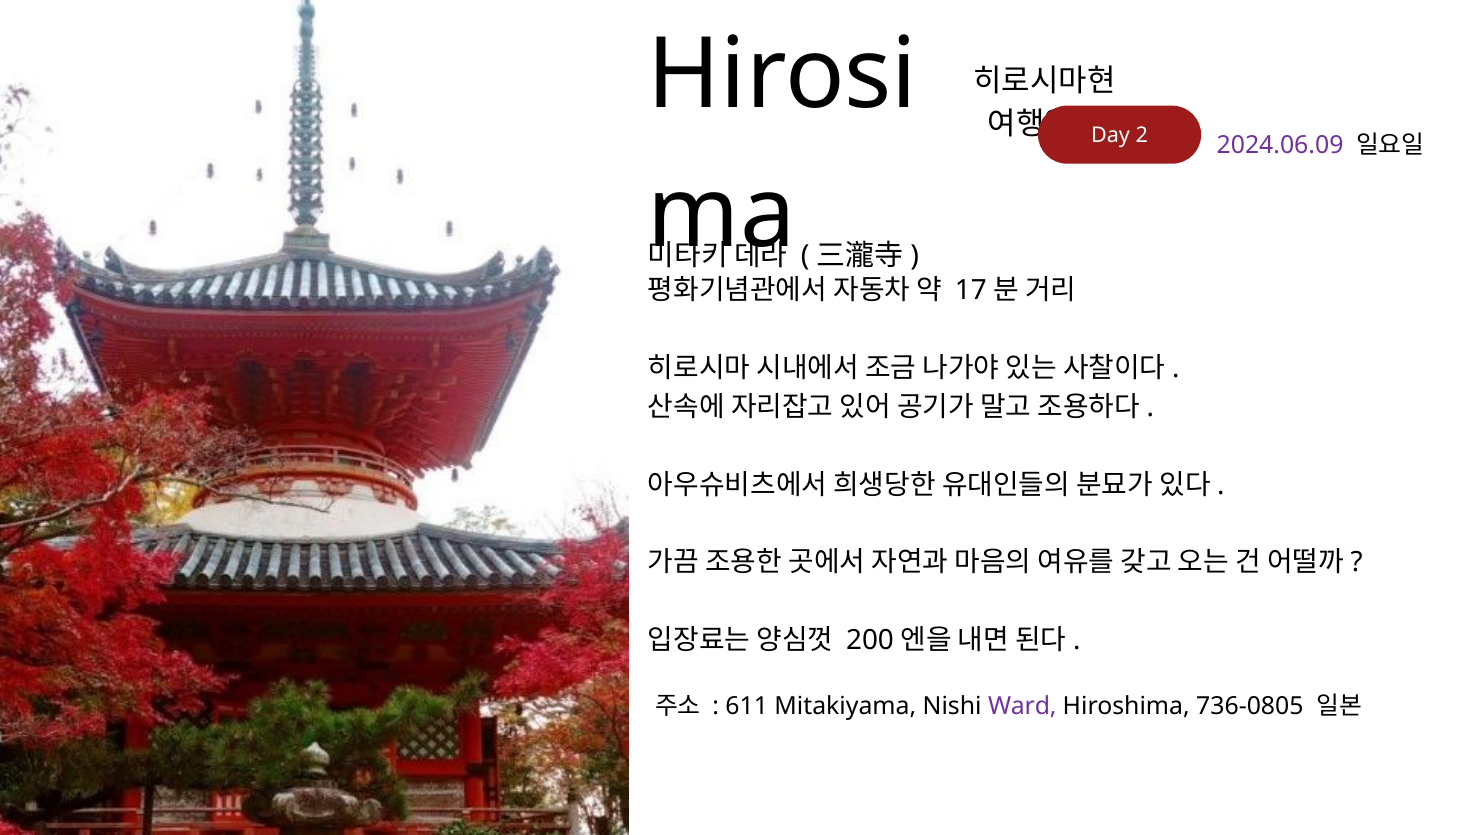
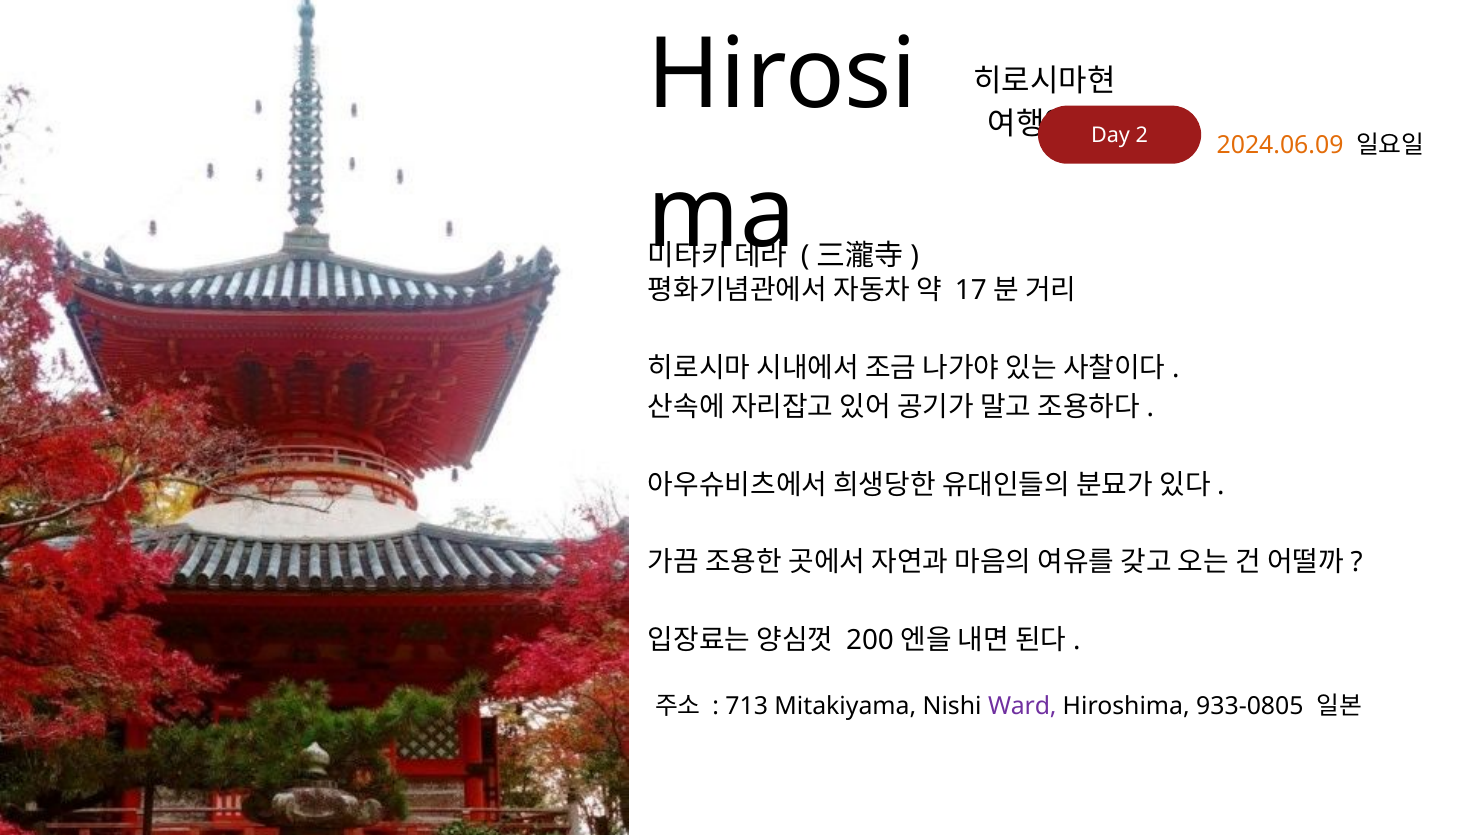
2024.06.09 colour: purple -> orange (1280, 145)
611: 611 -> 713 (747, 706)
736-0805: 736-0805 -> 933-0805 (1250, 706)
